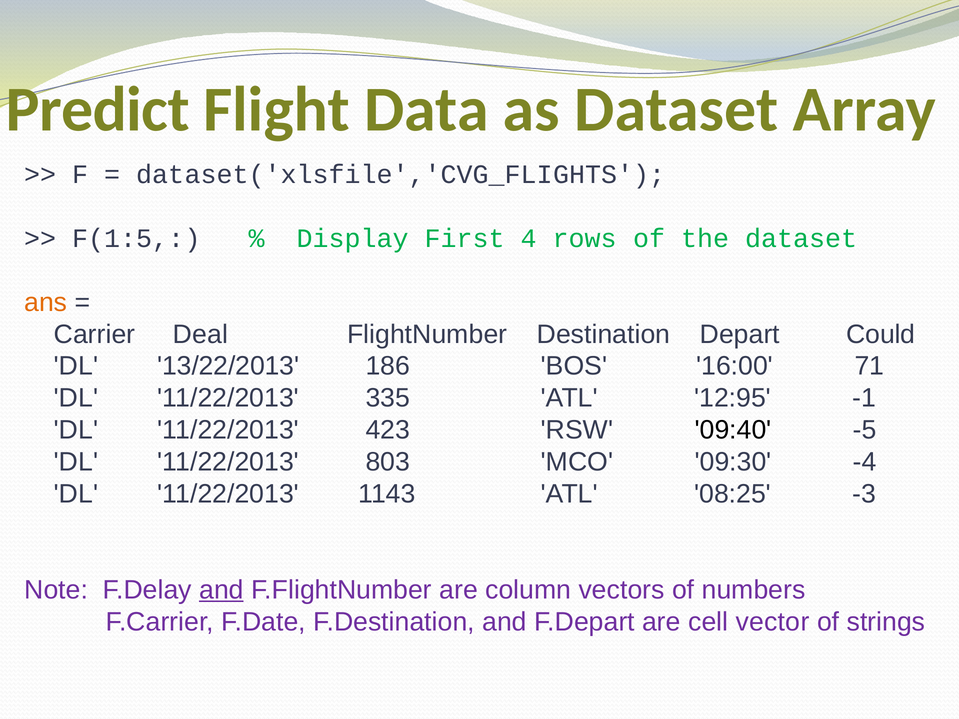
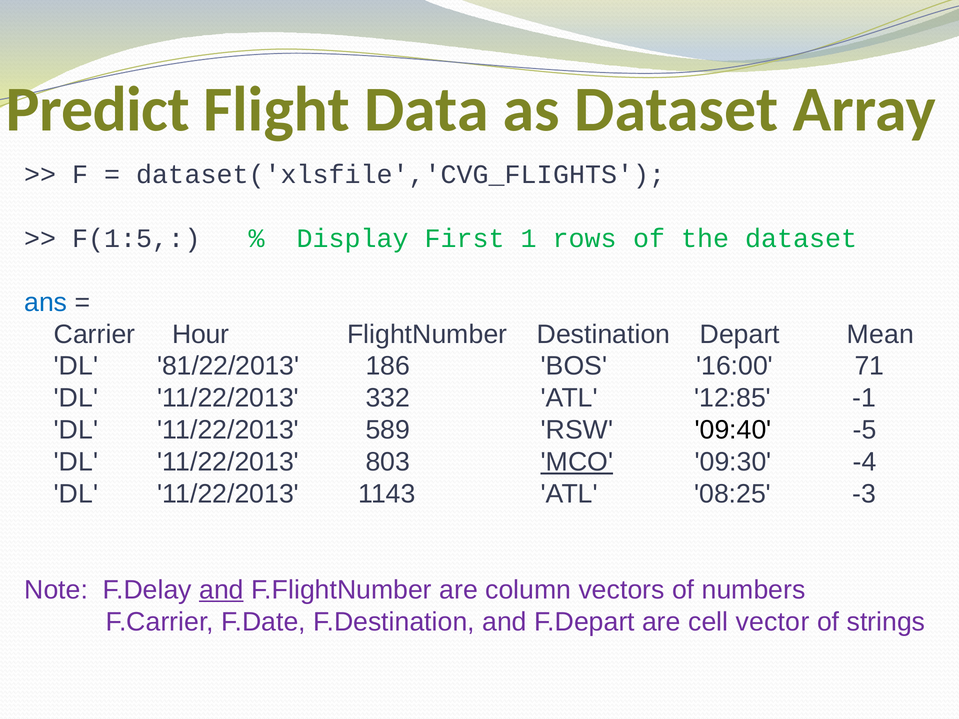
4: 4 -> 1 (529, 238)
ans colour: orange -> blue (46, 302)
Deal: Deal -> Hour (201, 334)
Could: Could -> Mean (880, 334)
13/22/2013: 13/22/2013 -> 81/22/2013 (228, 366)
335: 335 -> 332 (388, 398)
12:95: 12:95 -> 12:85 (733, 398)
423: 423 -> 589 (388, 430)
MCO underline: none -> present (577, 462)
